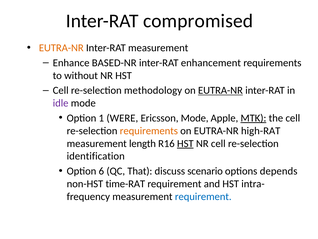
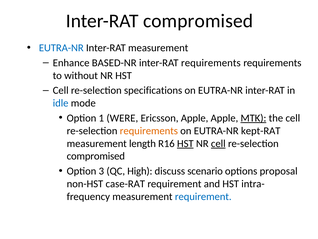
EUTRA-NR colour: orange -> blue (61, 48)
inter-RAT enhancement: enhancement -> requirements (211, 63)
methodology: methodology -> specifications (153, 90)
EUTRA-NR underline: present -> none (220, 90)
idle colour: purple -> blue (61, 103)
Ericsson Mode: Mode -> Apple (195, 118)
high-RAT: high-RAT -> kept-RAT (261, 130)
cell underline: none -> present (218, 143)
identification: identification -> compromised (96, 156)
6: 6 -> 3 (101, 171)
That: That -> High (140, 171)
depends: depends -> proposal (279, 171)
time-RAT: time-RAT -> case-RAT (125, 183)
